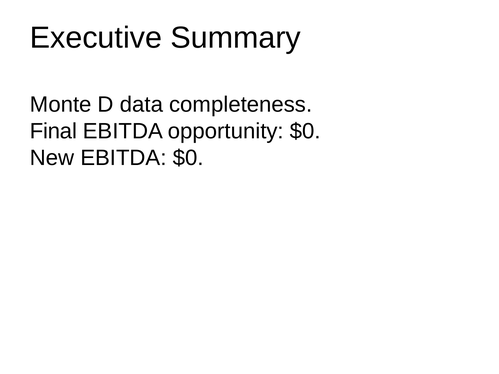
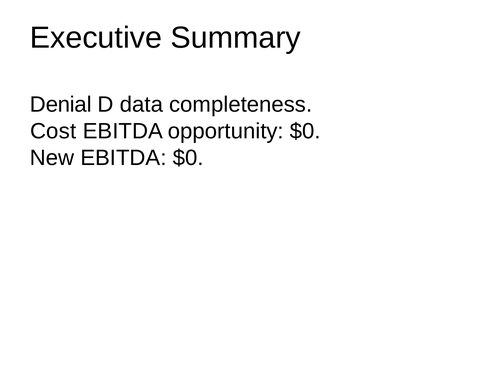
Monte: Monte -> Denial (61, 105)
Final: Final -> Cost (53, 131)
